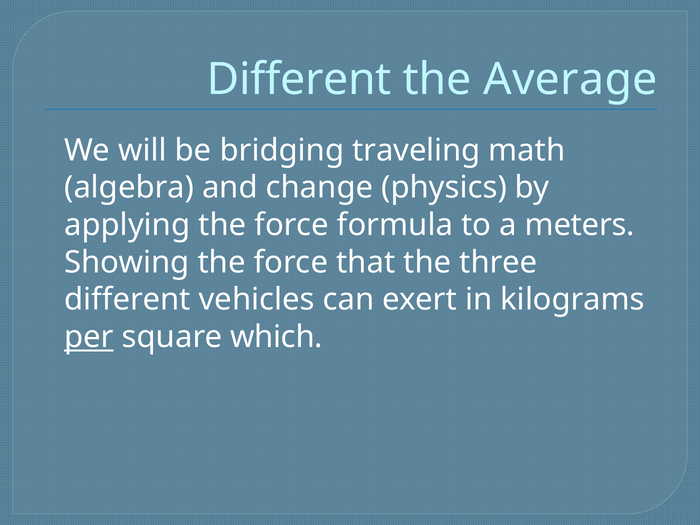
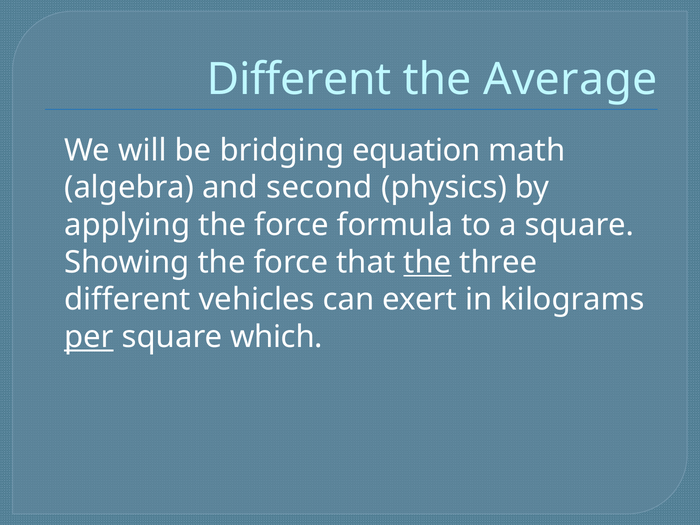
traveling: traveling -> equation (416, 150)
change: change -> second (319, 188)
a meters: meters -> square (580, 225)
the underline: none -> present (427, 262)
